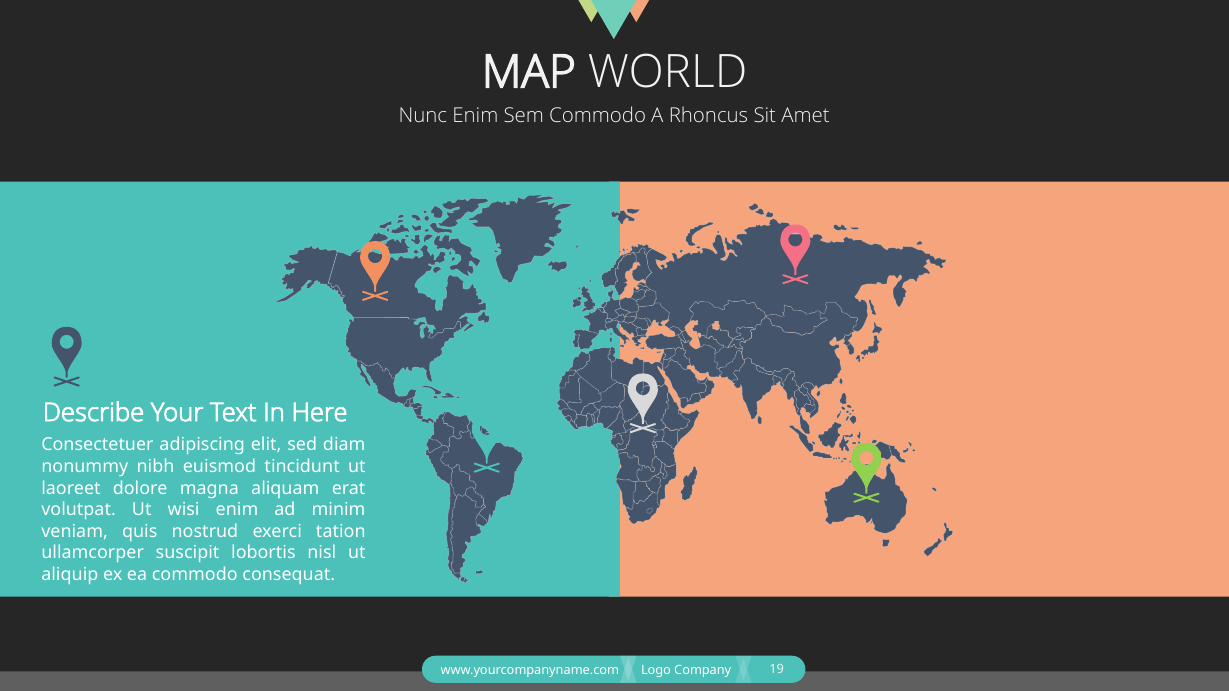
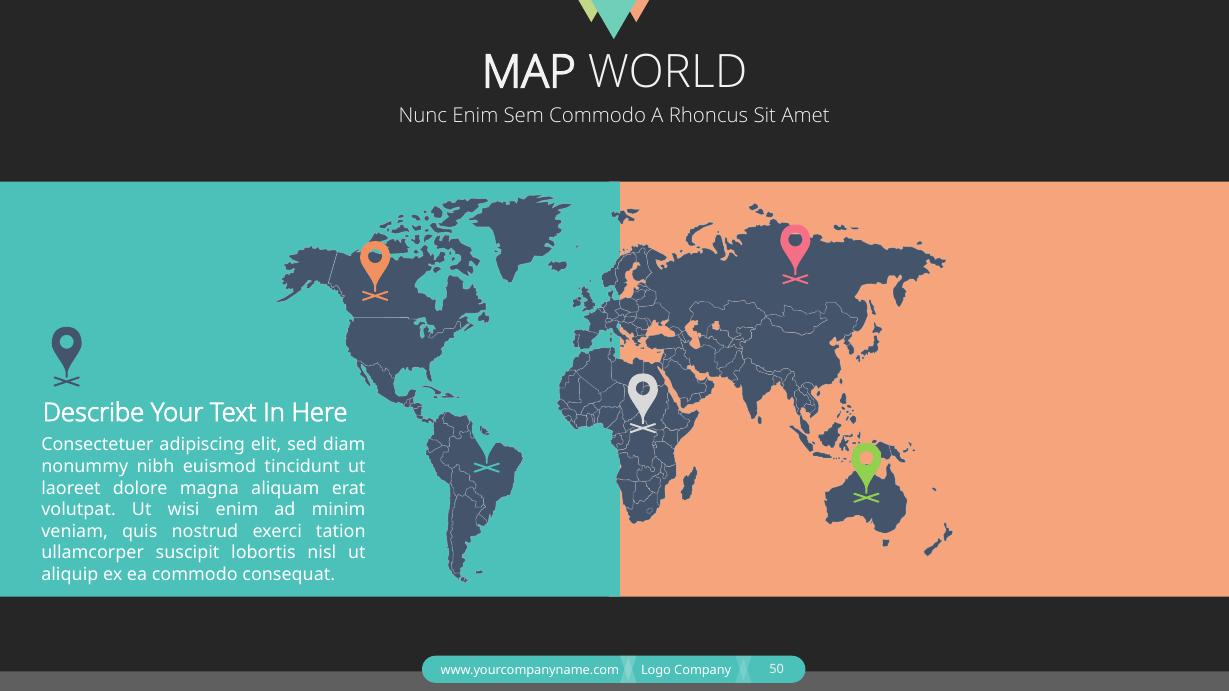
19: 19 -> 50 (777, 669)
